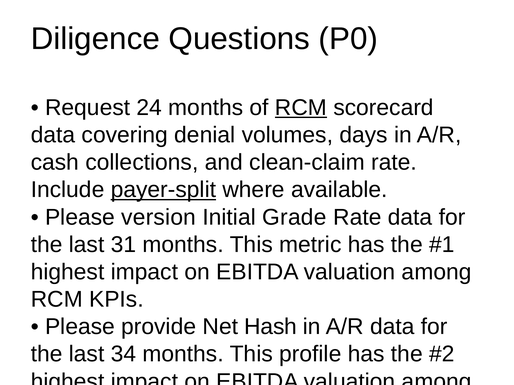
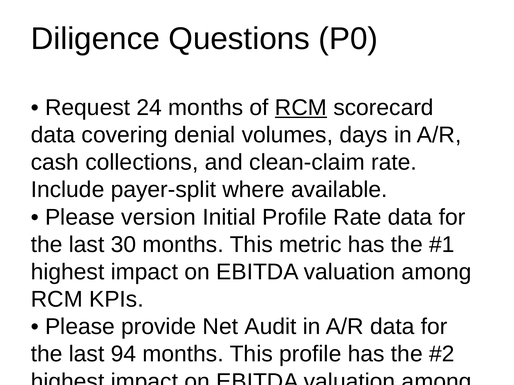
payer-split underline: present -> none (163, 190)
Initial Grade: Grade -> Profile (295, 217)
31: 31 -> 30 (123, 245)
Hash: Hash -> Audit (270, 327)
34: 34 -> 94 (123, 355)
